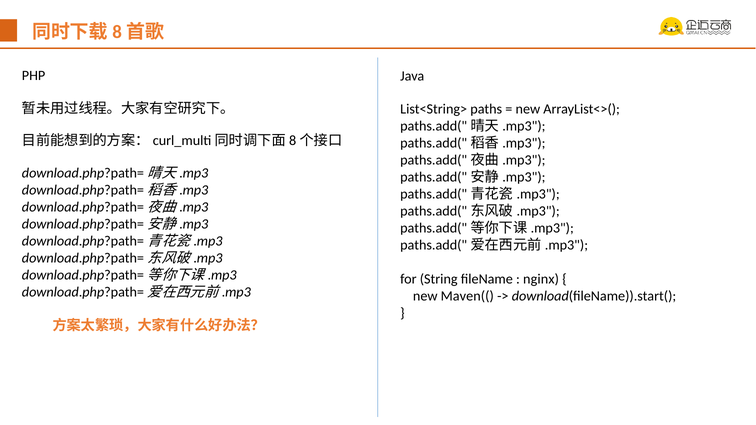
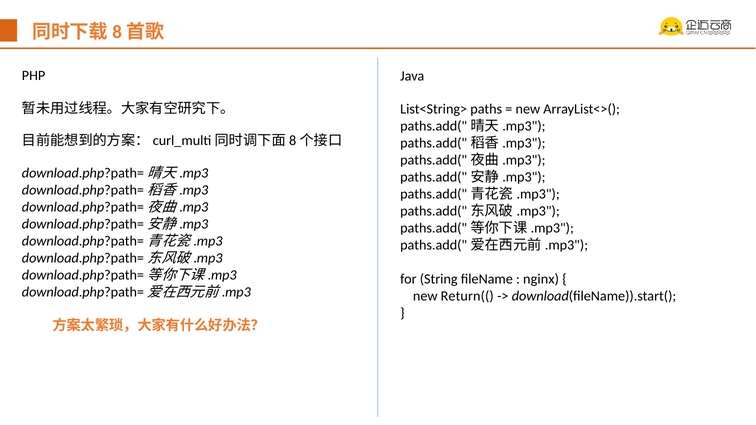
Maven((: Maven(( -> Return(( (467, 296)
